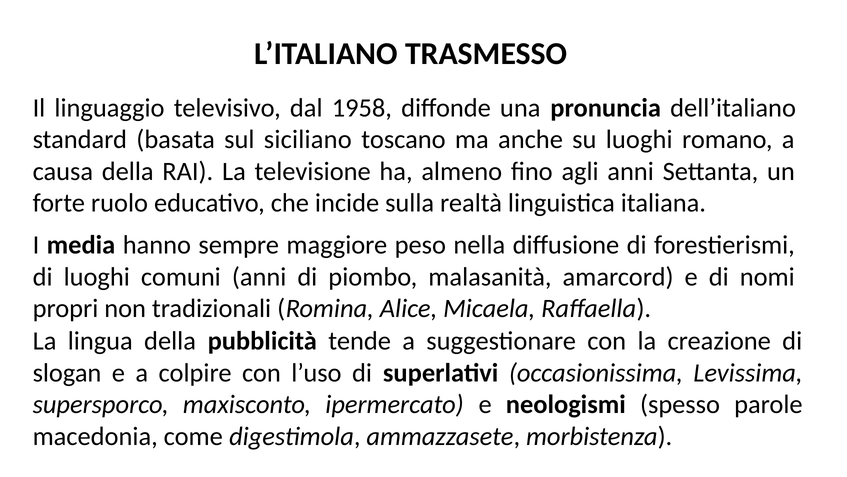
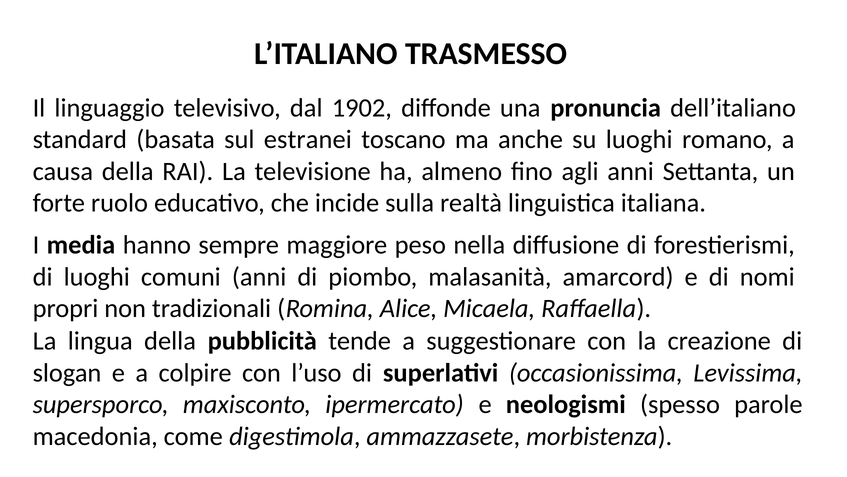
1958: 1958 -> 1902 (362, 108)
siciliano: siciliano -> estranei (308, 139)
